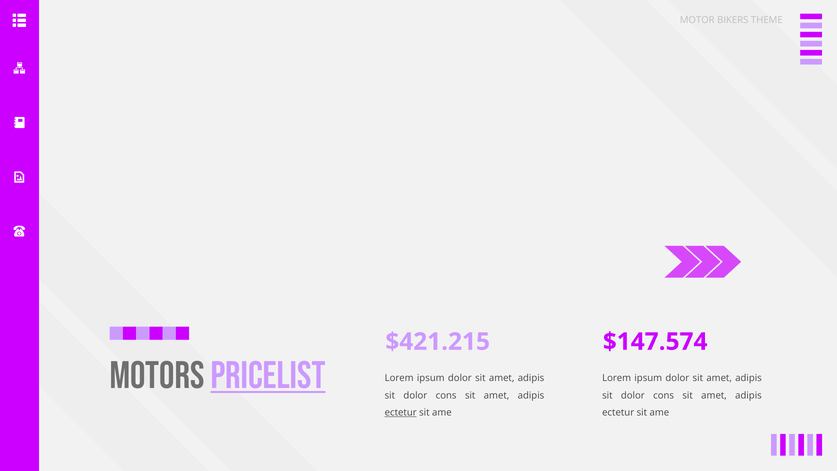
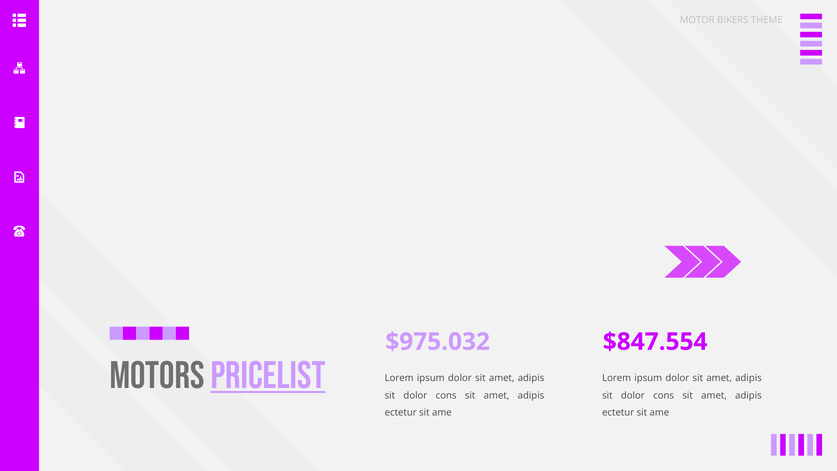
$421.215: $421.215 -> $975.032 (438, 342)
$147.574: $147.574 -> $847.554 (655, 342)
ectetur underline: present -> none (401, 412)
